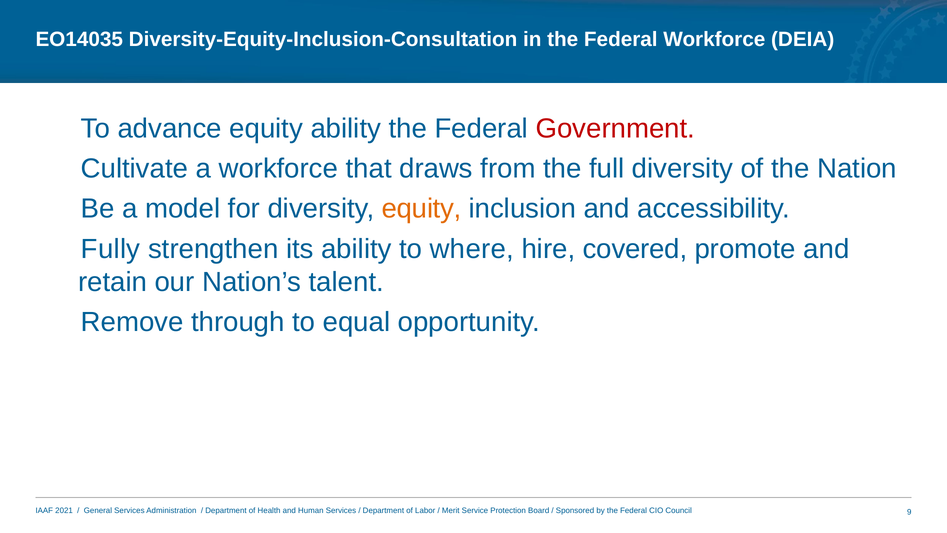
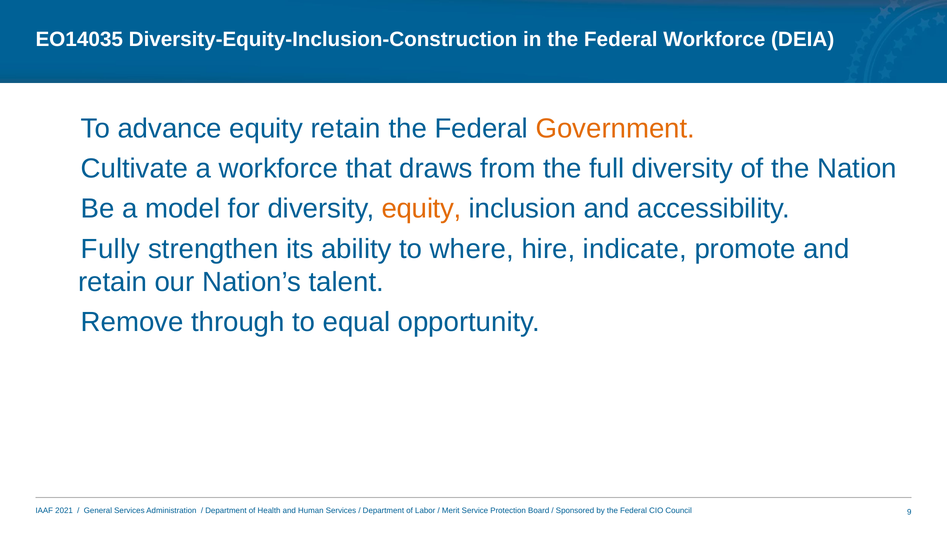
Diversity-Equity-Inclusion-Consultation: Diversity-Equity-Inclusion-Consultation -> Diversity-Equity-Inclusion-Construction (323, 39)
equity ability: ability -> retain (346, 129)
Government colour: red -> orange (615, 129)
covered: covered -> indicate (635, 249)
